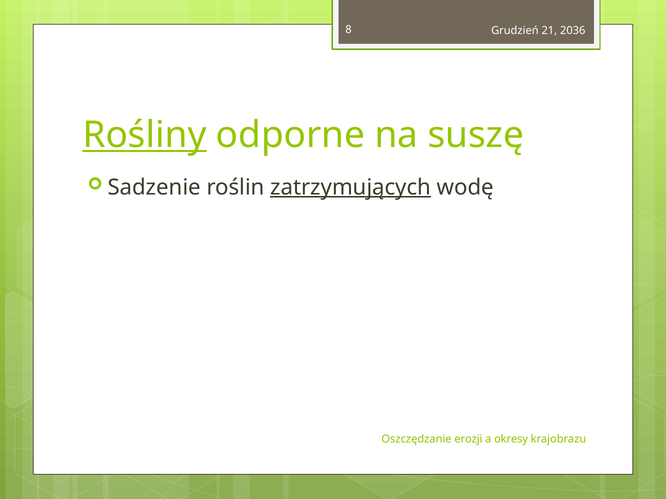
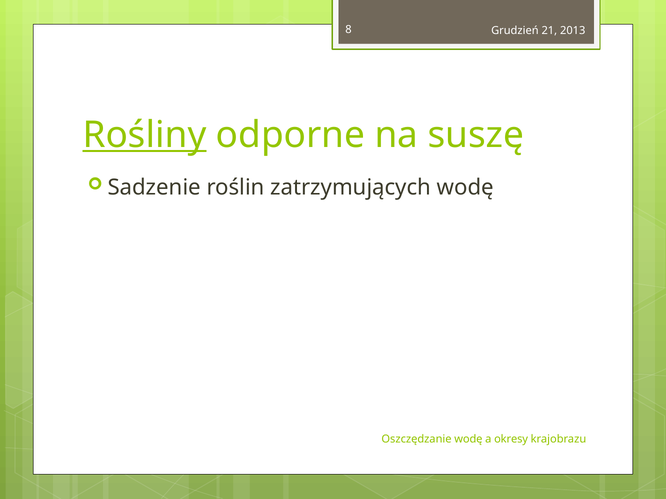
2036: 2036 -> 2013 (573, 30)
zatrzymujących underline: present -> none (351, 187)
Oszczędzanie erozji: erozji -> wodę (468, 439)
